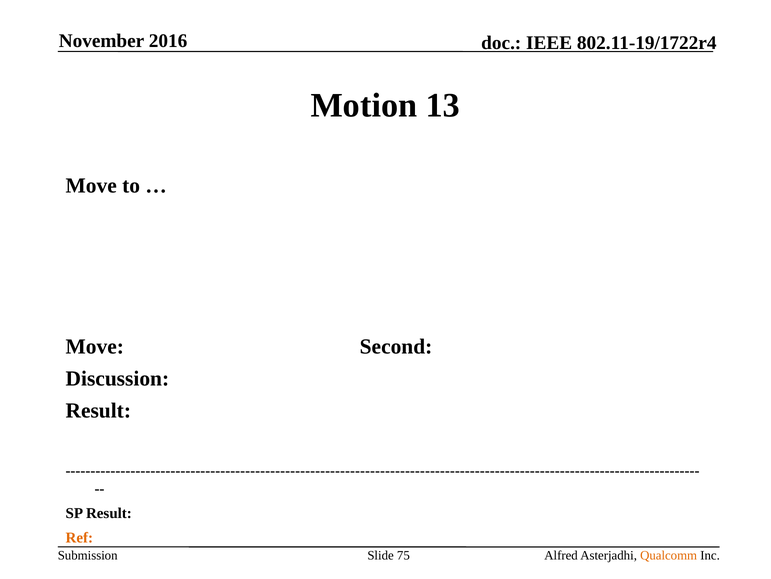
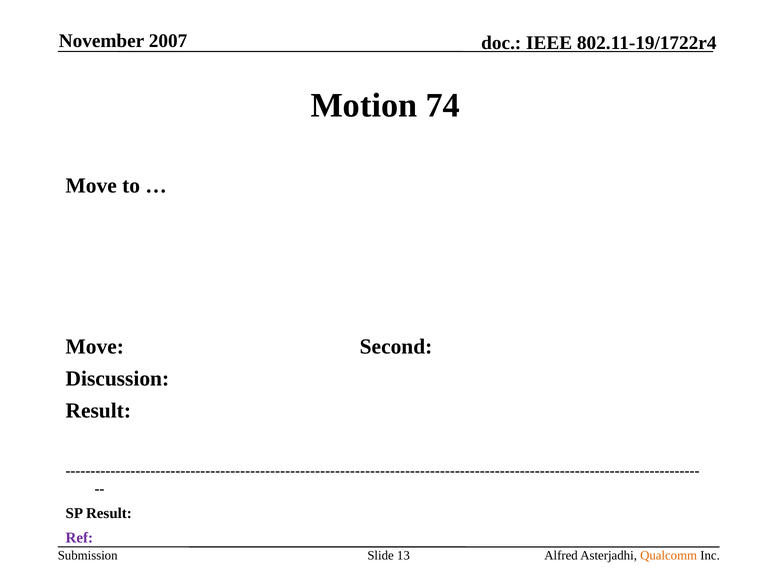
2016: 2016 -> 2007 (168, 41)
13: 13 -> 74 (443, 105)
Ref colour: orange -> purple (79, 537)
75: 75 -> 13 (403, 555)
